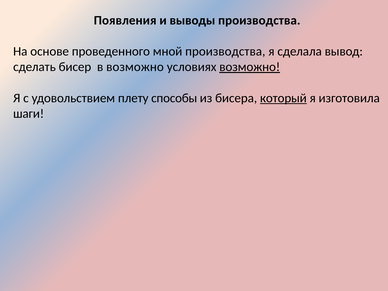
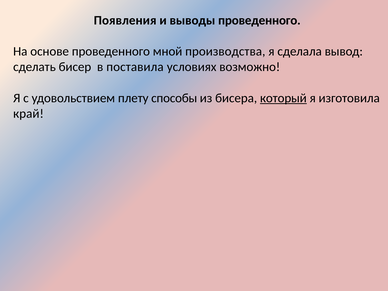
выводы производства: производства -> проведенного (259, 20)
в возможно: возможно -> поставила (135, 67)
возможно underline: present -> none (250, 67)
шаги: шаги -> край (28, 114)
